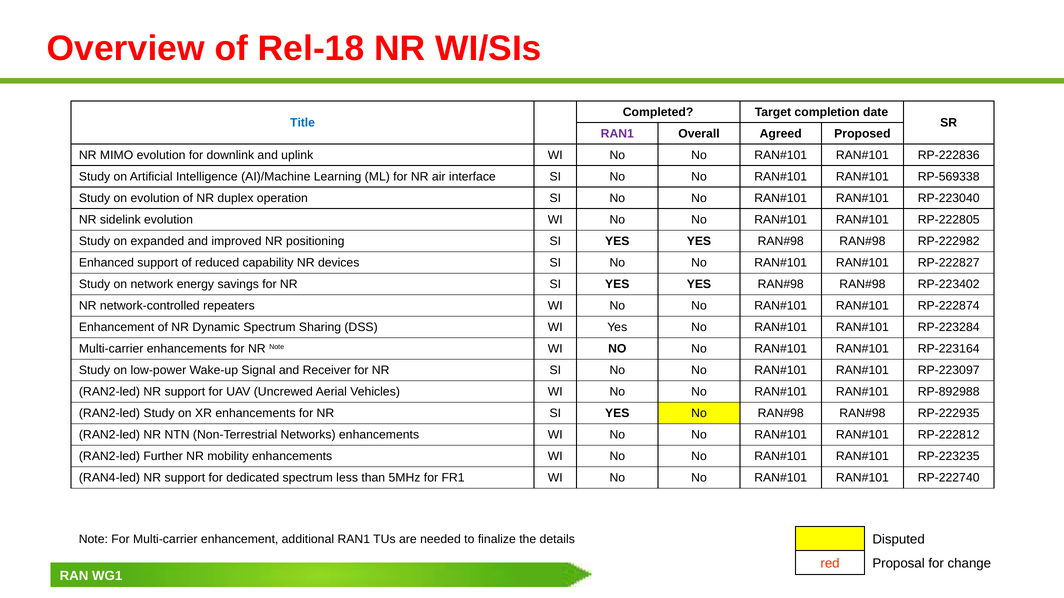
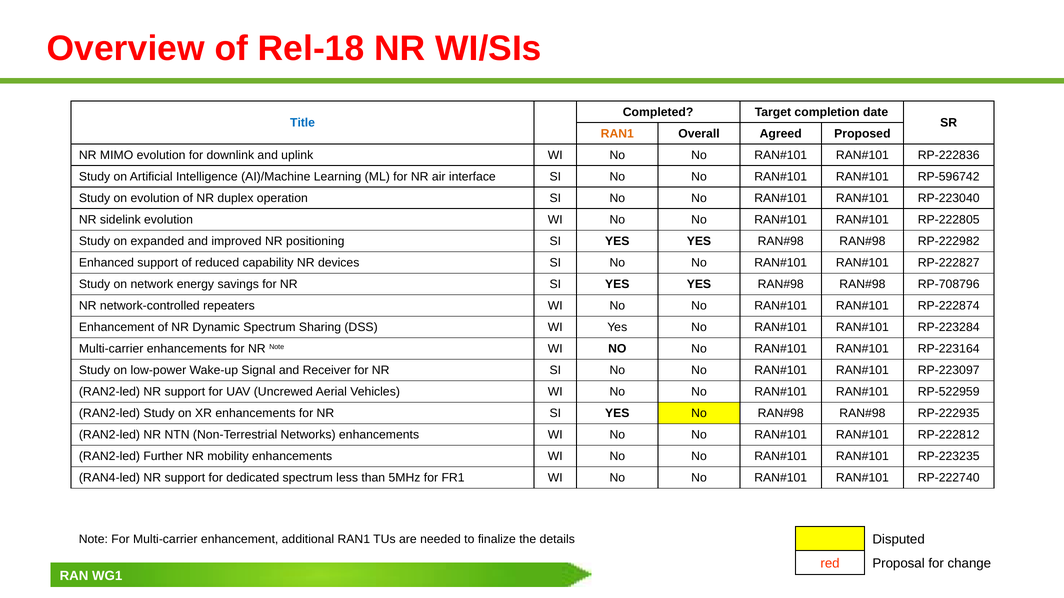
RAN1 colour: purple -> orange (617, 134)
RP-569338: RP-569338 -> RP-596742 (949, 177)
RP-223402: RP-223402 -> RP-708796 (949, 284)
RP-892988: RP-892988 -> RP-522959 (949, 392)
